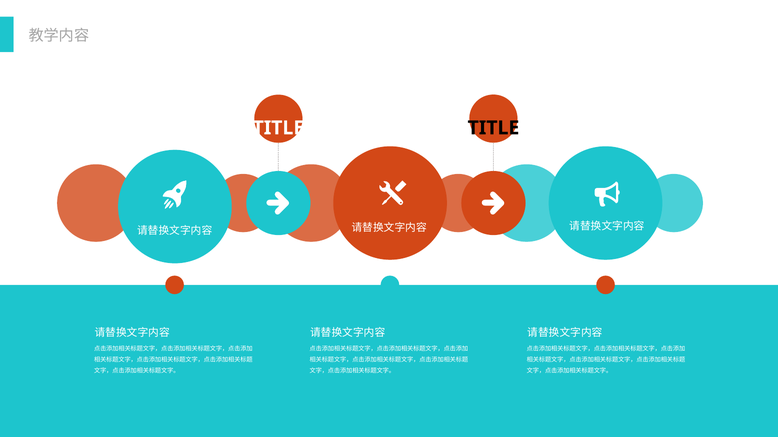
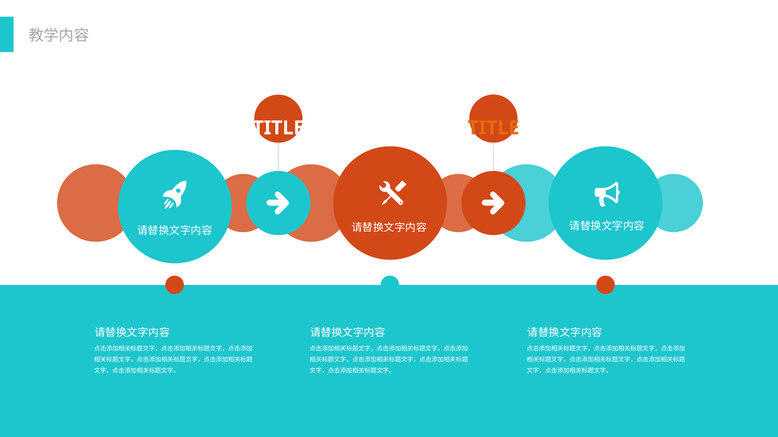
TITLE colour: black -> orange (493, 128)
